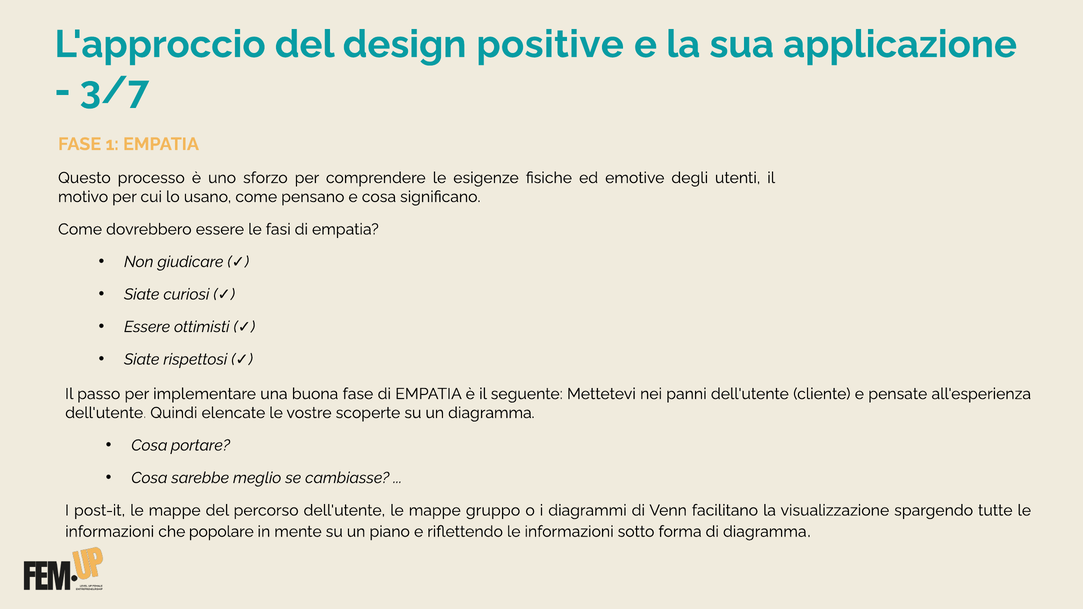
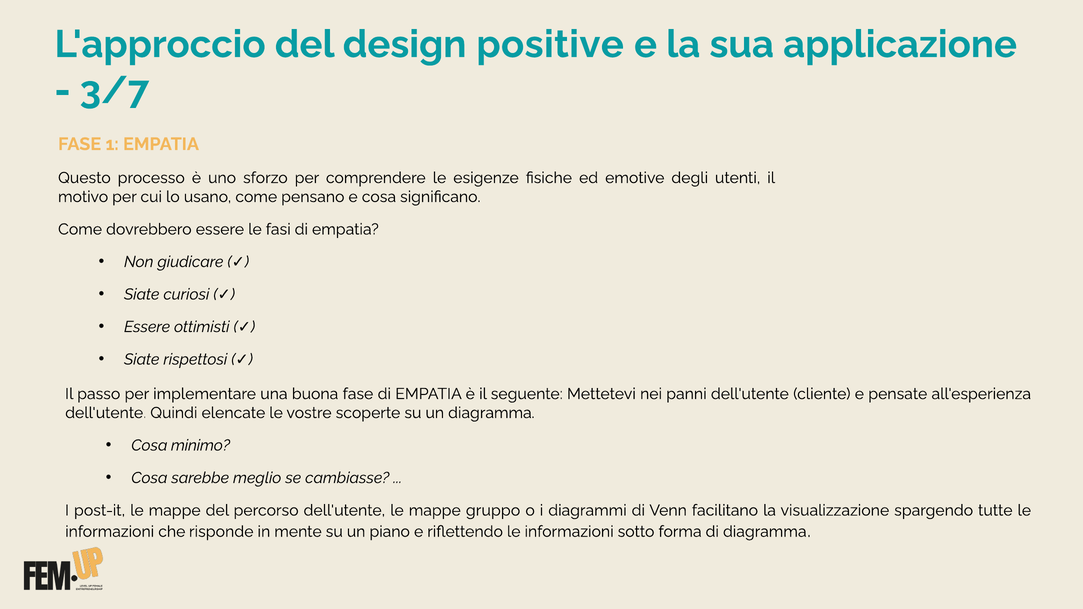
portare: portare -> minimo (201, 445)
popolare: popolare -> risponde (221, 532)
